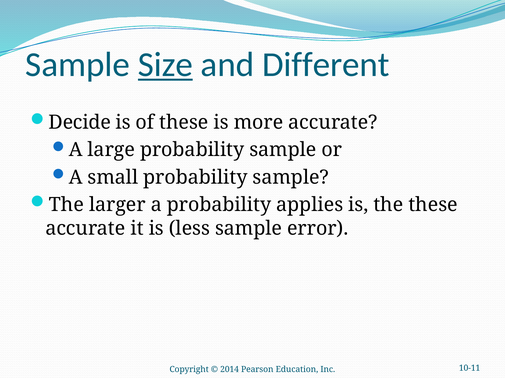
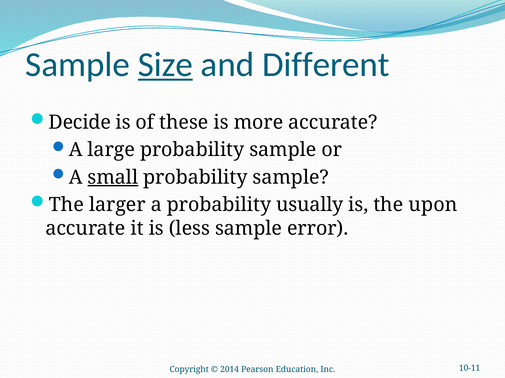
small underline: none -> present (113, 178)
applies: applies -> usually (310, 205)
the these: these -> upon (433, 205)
